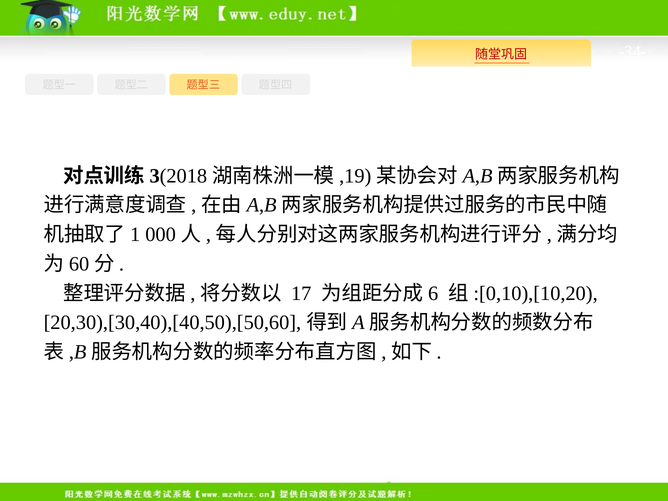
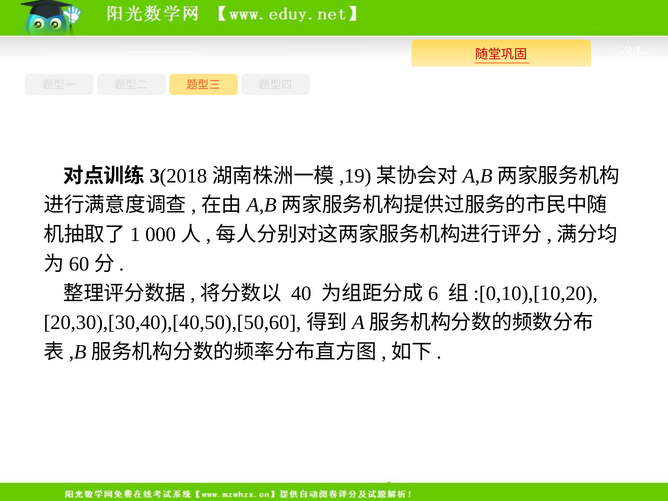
17: 17 -> 40 (301, 293)
